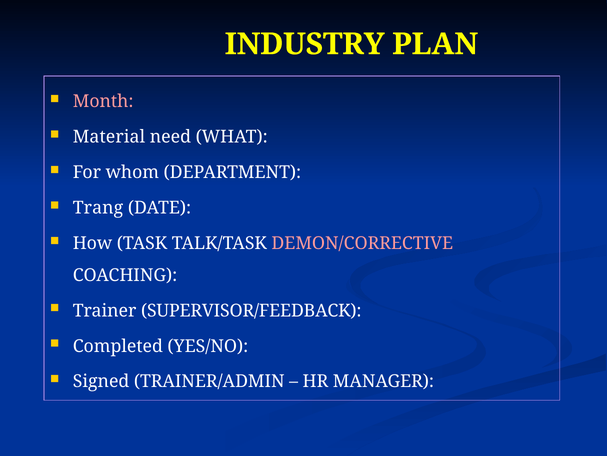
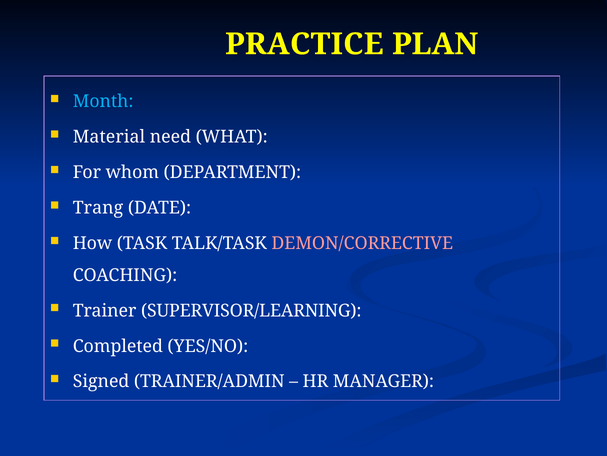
INDUSTRY: INDUSTRY -> PRACTICE (304, 44)
Month colour: pink -> light blue (103, 101)
SUPERVISOR/FEEDBACK: SUPERVISOR/FEEDBACK -> SUPERVISOR/LEARNING (251, 310)
